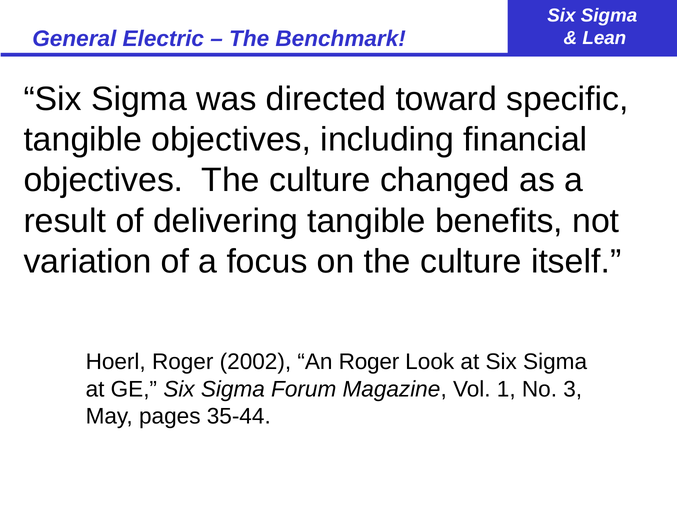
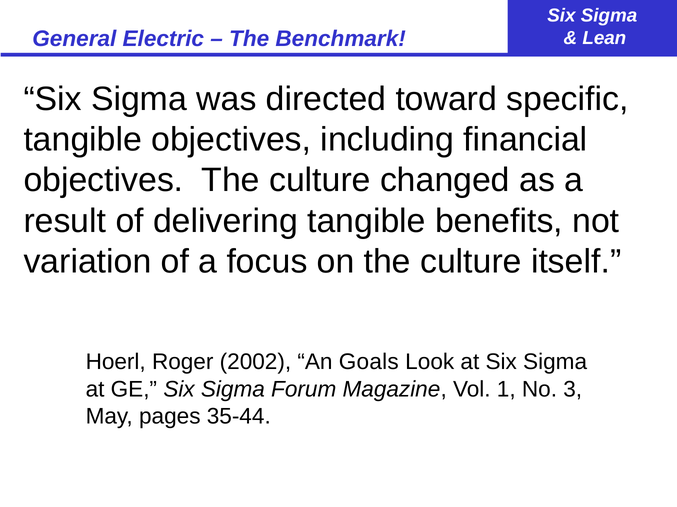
An Roger: Roger -> Goals (369, 363)
